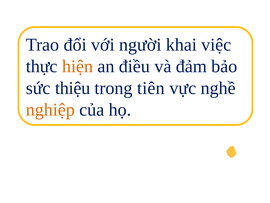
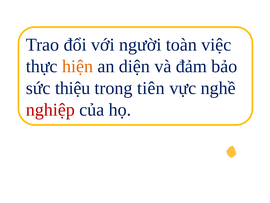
khai: khai -> toàn (181, 45)
điều: điều -> diện (134, 66)
nghiệp colour: orange -> red (50, 109)
